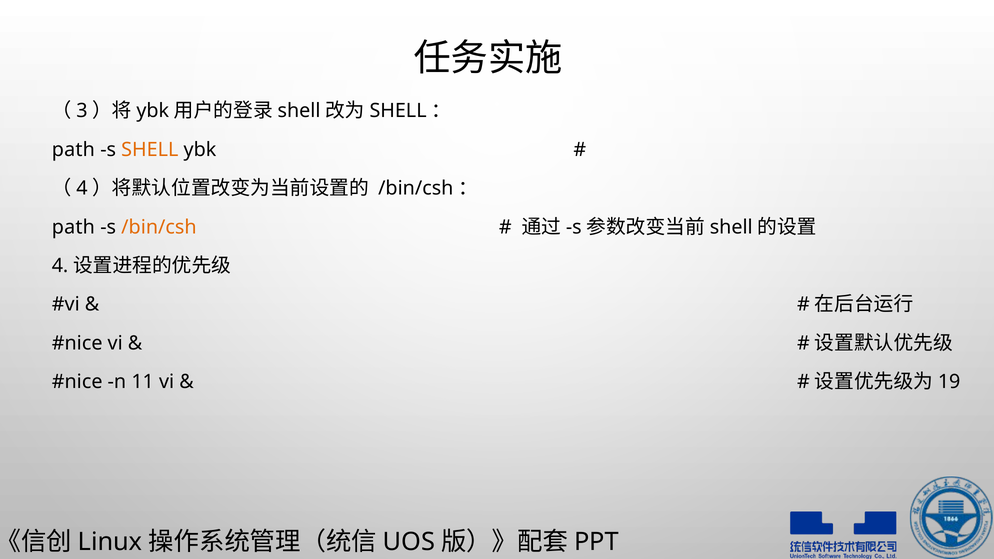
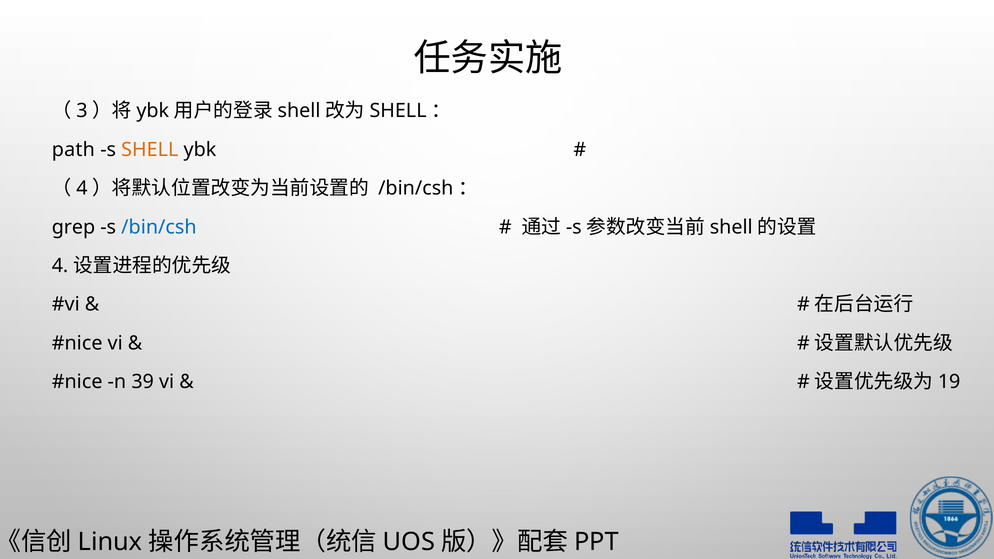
path: path -> grep (73, 227)
/bin/csh colour: orange -> blue (159, 227)
11: 11 -> 39 (143, 382)
